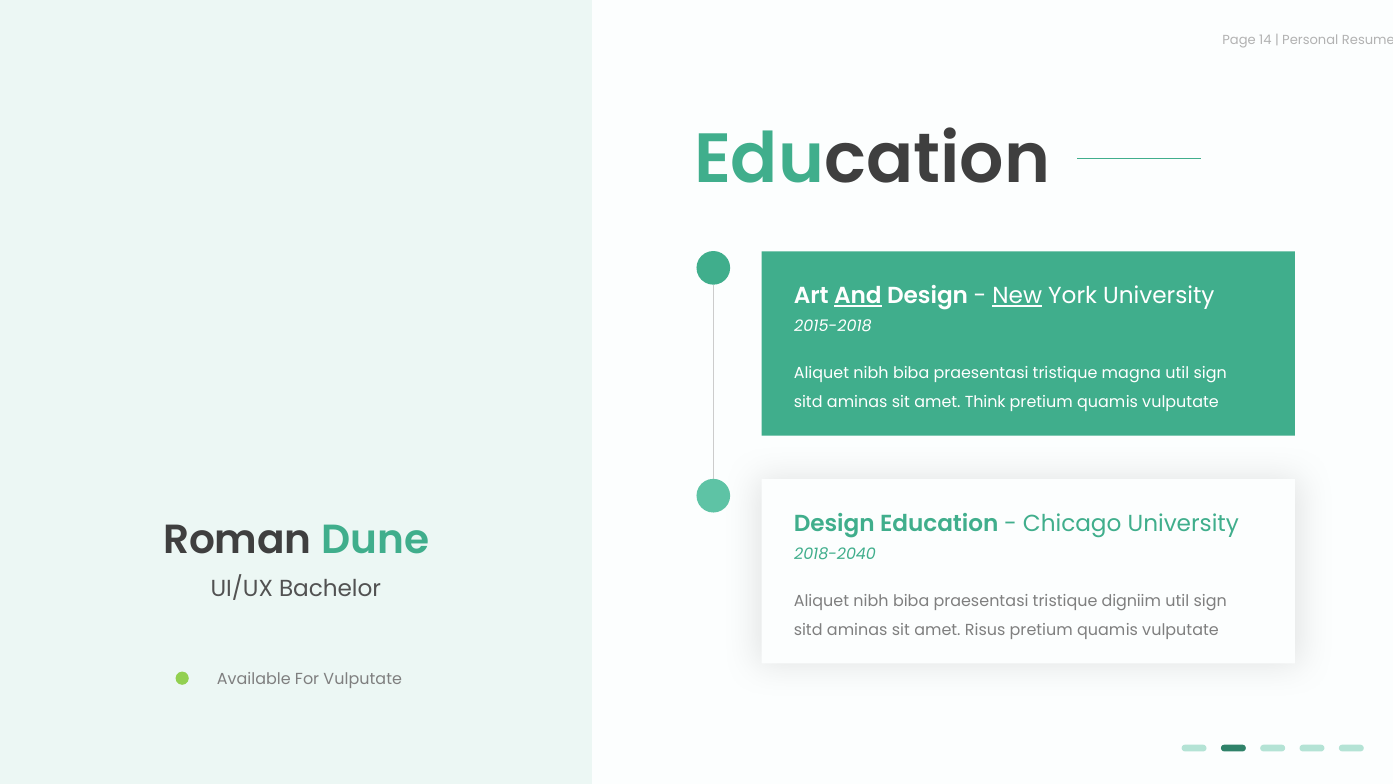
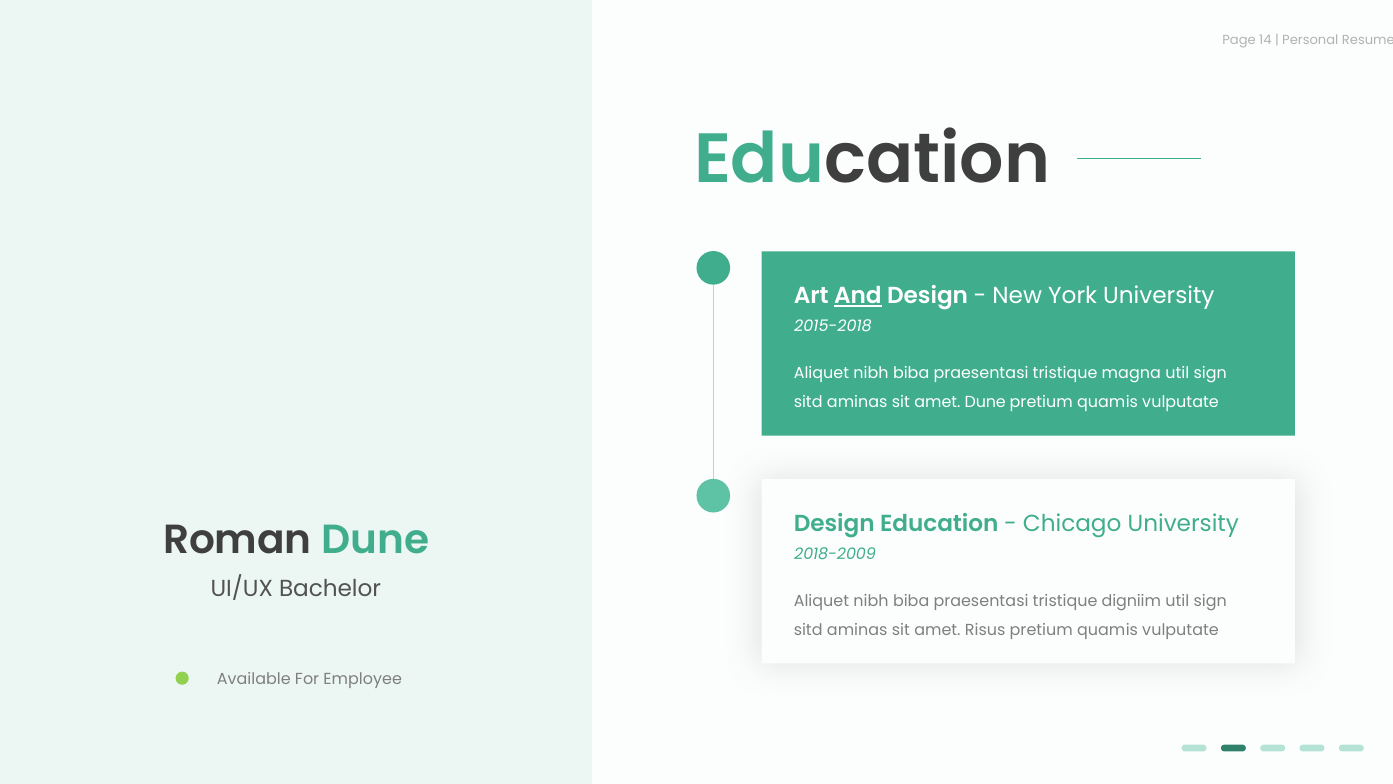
New underline: present -> none (1017, 296)
amet Think: Think -> Dune (985, 402)
2018-2040: 2018-2040 -> 2018-2009 (835, 554)
For Vulputate: Vulputate -> Employee (363, 679)
